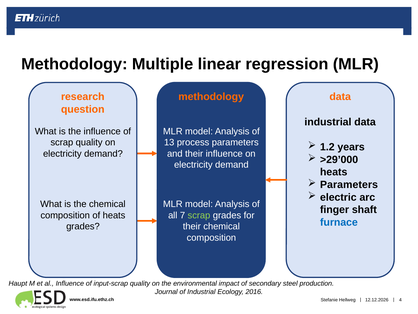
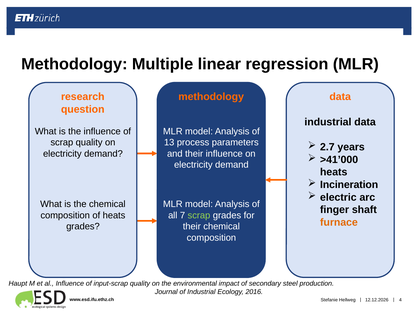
1.2: 1.2 -> 2.7 (327, 147)
>29’000: >29’000 -> >41’000 (339, 159)
Parameters: Parameters -> Incineration (349, 184)
furnace colour: blue -> orange (339, 222)
